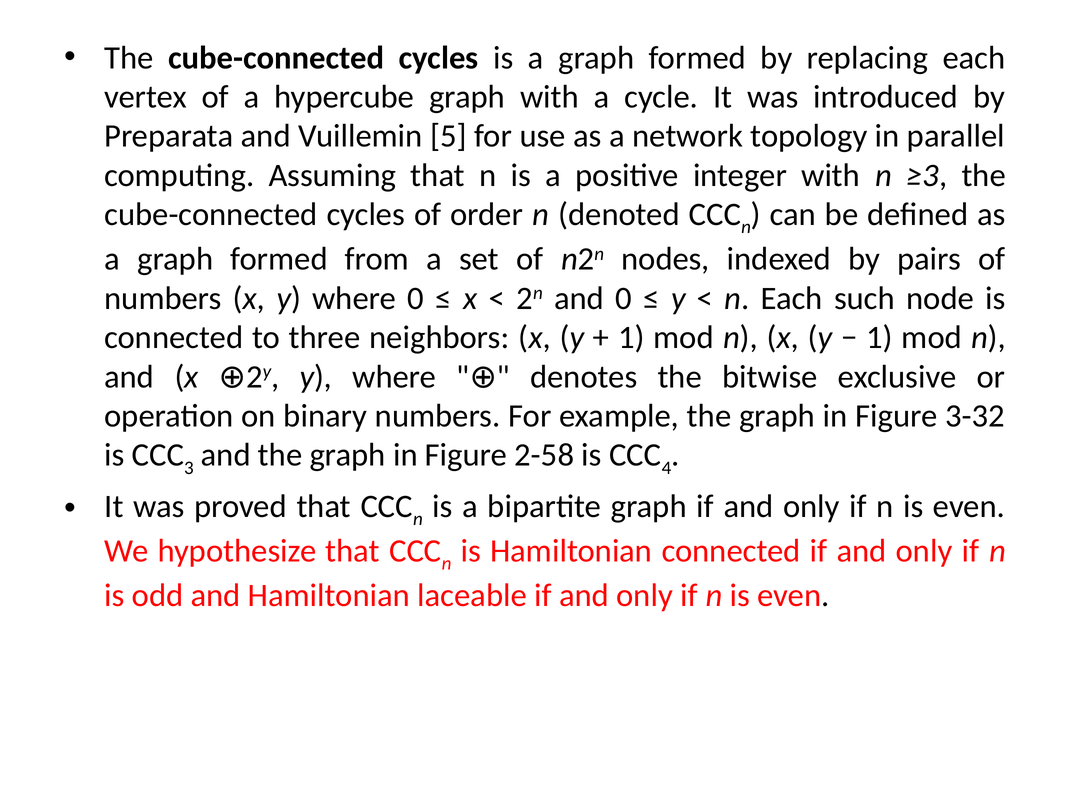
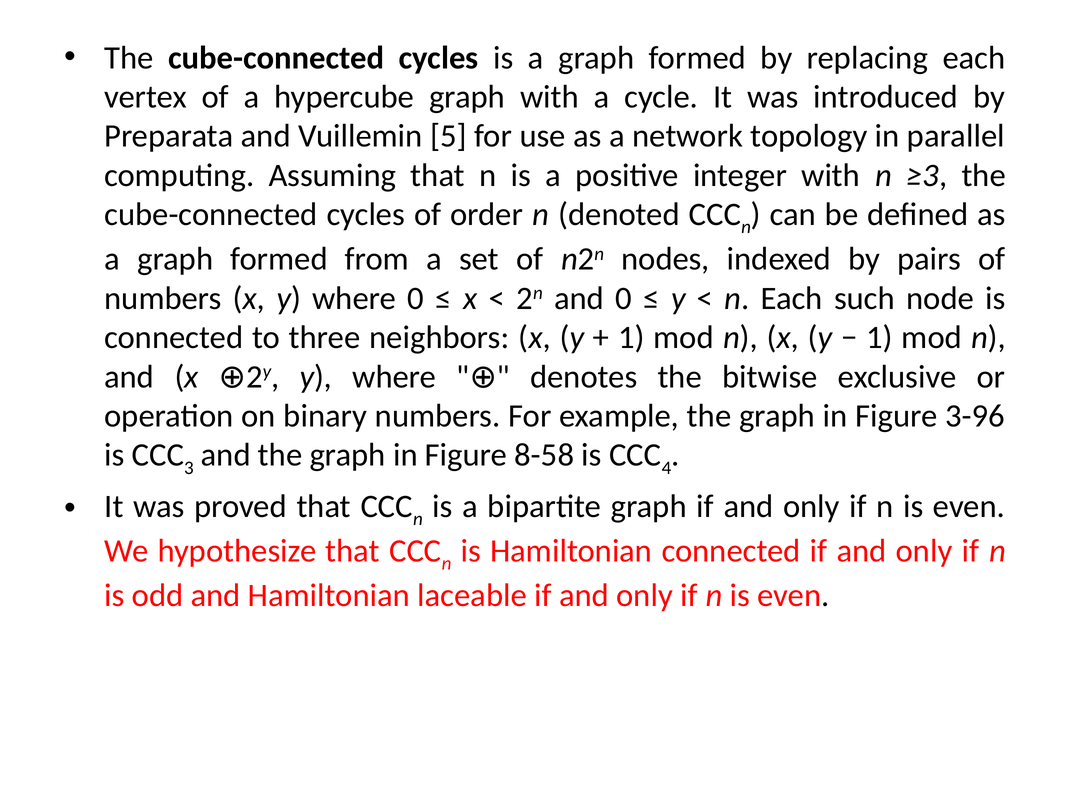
3-32: 3-32 -> 3-96 (975, 416)
2-58: 2-58 -> 8-58 (544, 455)
